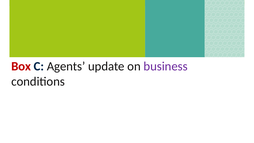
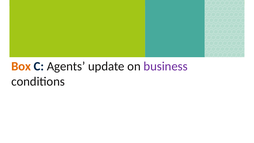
Box colour: red -> orange (21, 66)
